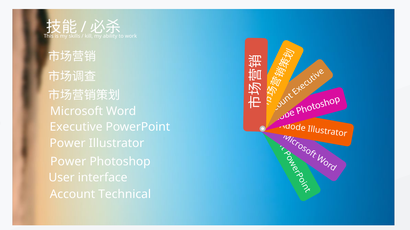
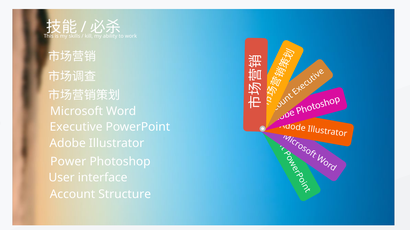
Power: Power -> Adobe (68, 144)
Technical: Technical -> Structure (125, 195)
